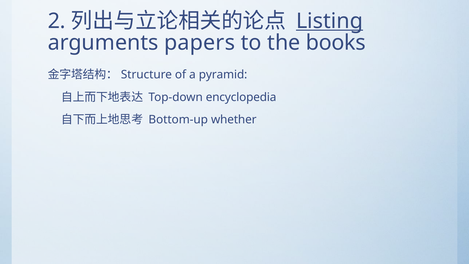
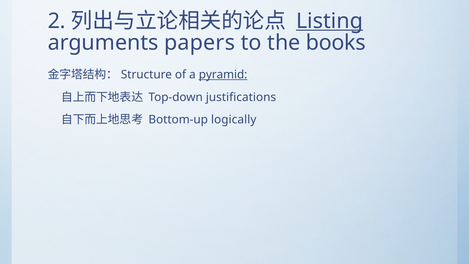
pyramid underline: none -> present (223, 75)
encyclopedia: encyclopedia -> justifications (241, 97)
whether: whether -> logically (234, 120)
